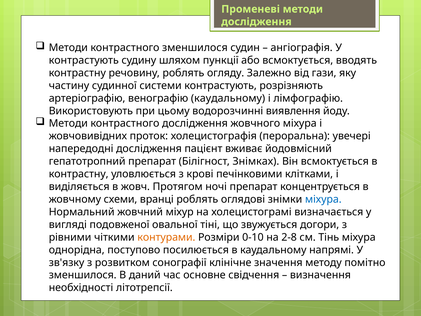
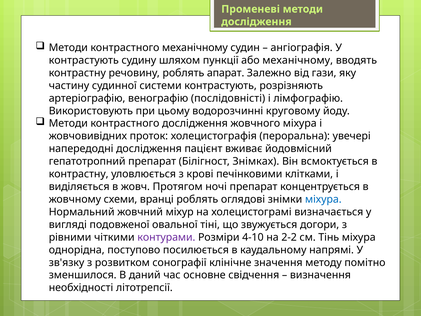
контрастного зменшилося: зменшилося -> механічному (195, 48)
або всмоктується: всмоктується -> механічному (298, 60)
огляду: огляду -> апарат (226, 73)
венографію каудальному: каудальному -> послідовністі (228, 98)
виявлення: виявлення -> круговому (293, 111)
контурами colour: orange -> purple (166, 237)
0-10: 0-10 -> 4-10 (253, 237)
2-8: 2-8 -> 2-2 (289, 237)
